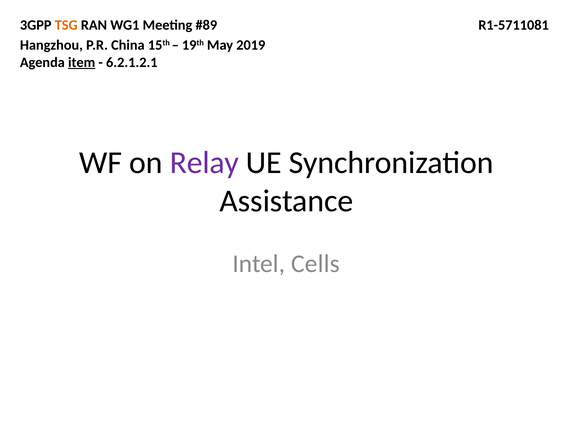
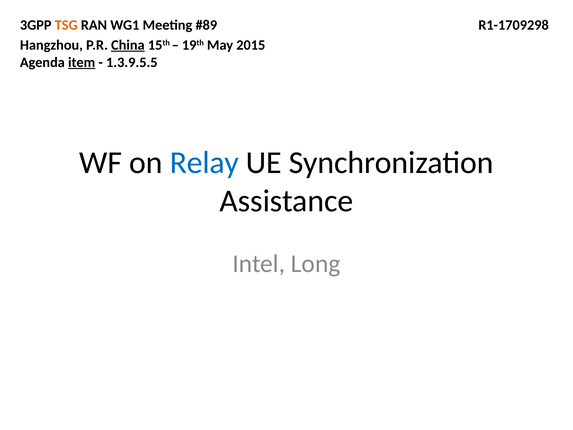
R1-5711081: R1-5711081 -> R1-1709298 (514, 25)
China underline: none -> present (128, 45)
2019: 2019 -> 2015 (251, 45)
6.2.1.2.1: 6.2.1.2.1 -> 1.3.9.5.5 (132, 62)
Relay colour: purple -> blue (204, 163)
Cells: Cells -> Long (316, 263)
